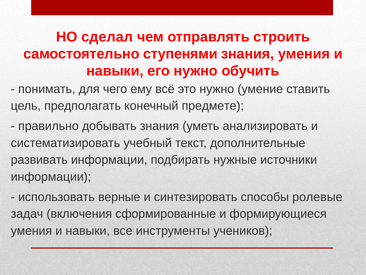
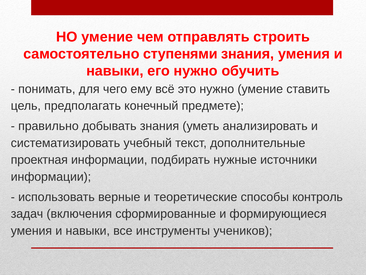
НО сделал: сделал -> умение (107, 37)
развивать: развивать -> проектная (39, 160)
синтезировать: синтезировать -> теоретические (196, 197)
ролевые: ролевые -> контроль (318, 197)
